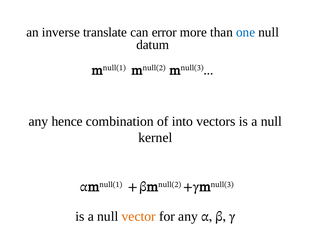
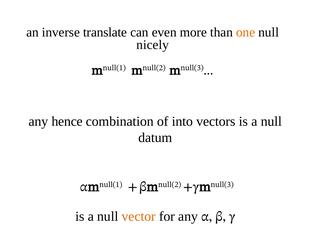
error: error -> even (164, 32)
one colour: blue -> orange (246, 32)
datum: datum -> nicely (153, 45)
kernel: kernel -> datum (155, 138)
